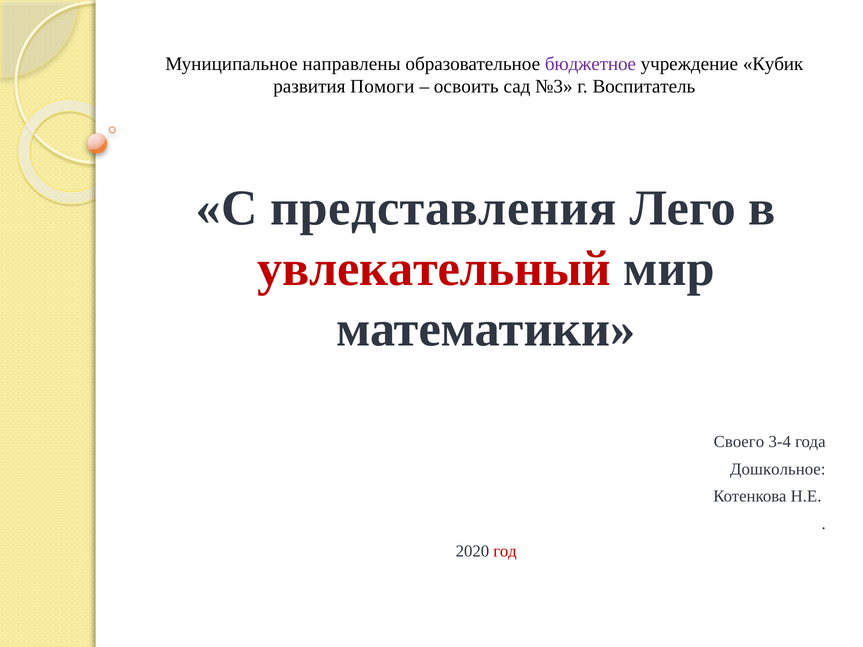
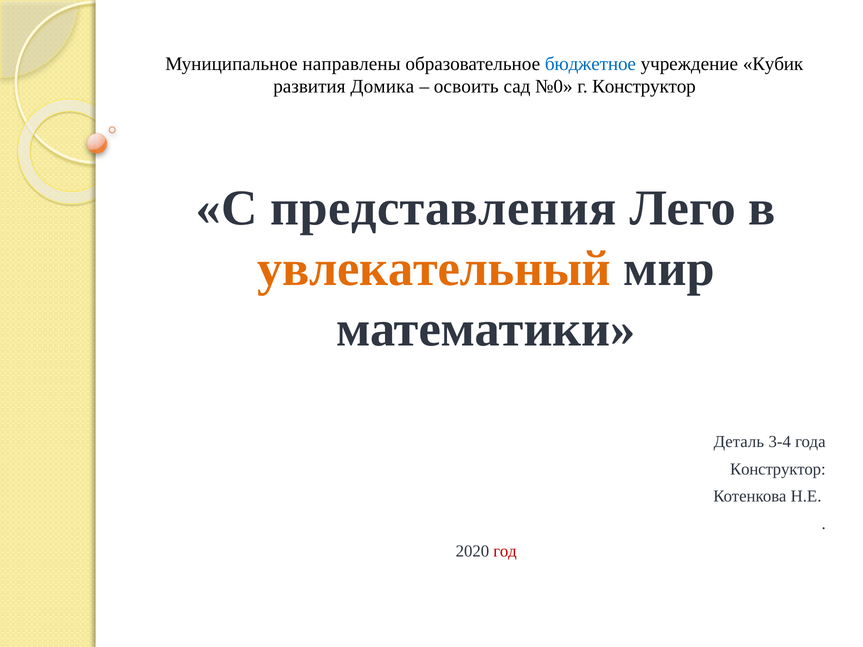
бюджетное colour: purple -> blue (590, 64)
Помоги: Помоги -> Домика (382, 87)
№3: №3 -> №0 (554, 87)
г Воспитатель: Воспитатель -> Конструктор (644, 87)
увлекательный colour: red -> orange (434, 269)
Своего: Своего -> Деталь (739, 442)
Дошкольное: Дошкольное -> Конструктор (778, 469)
